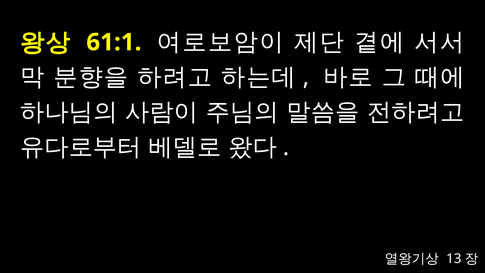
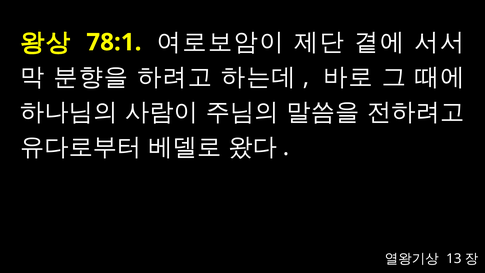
61:1: 61:1 -> 78:1 (114, 42)
